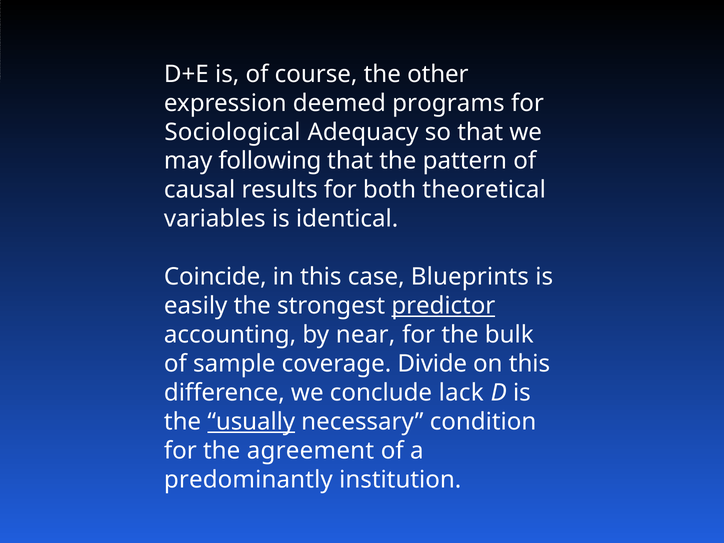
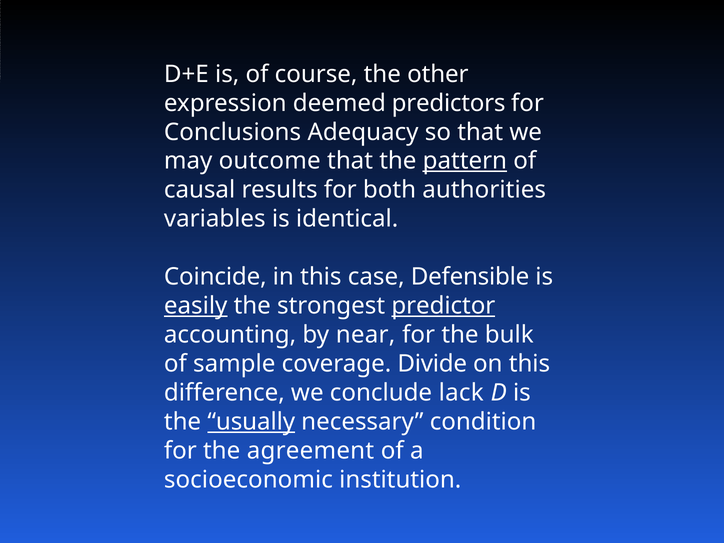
programs: programs -> predictors (449, 103)
Sociological: Sociological -> Conclusions (233, 132)
following: following -> outcome (270, 161)
pattern underline: none -> present (465, 161)
theoretical: theoretical -> authorities (484, 190)
Blueprints: Blueprints -> Defensible (470, 277)
easily underline: none -> present (196, 306)
predominantly: predominantly -> socioeconomic (248, 480)
